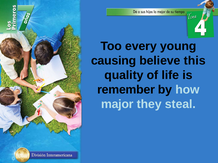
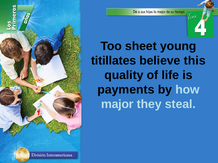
every: every -> sheet (141, 46)
causing: causing -> titillates (114, 61)
remember: remember -> payments (126, 90)
